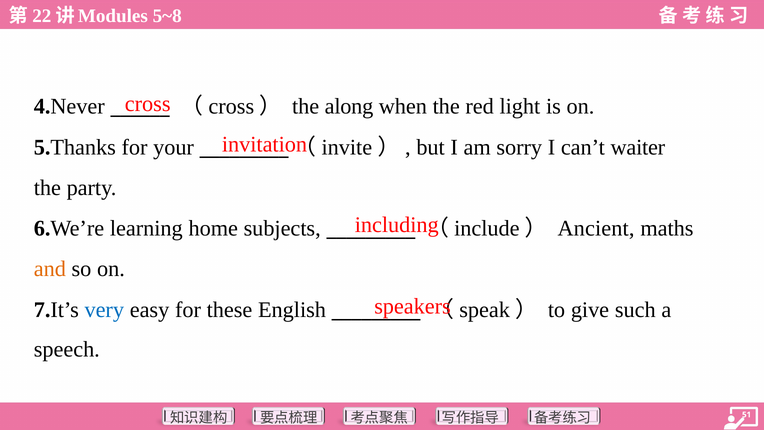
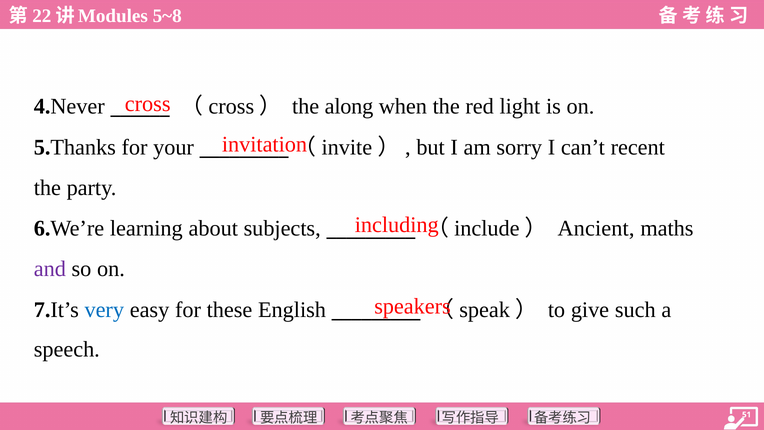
waiter: waiter -> recent (638, 147)
home: home -> about (213, 228)
and colour: orange -> purple (50, 269)
